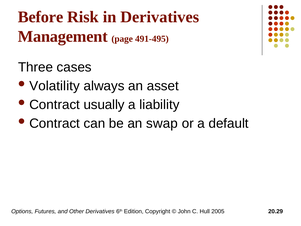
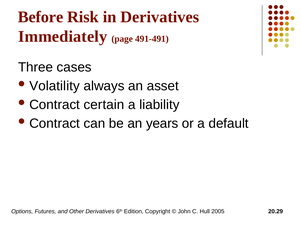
Management: Management -> Immediately (63, 37)
491-495: 491-495 -> 491-491 (152, 39)
usually: usually -> certain (104, 105)
swap: swap -> years (162, 123)
